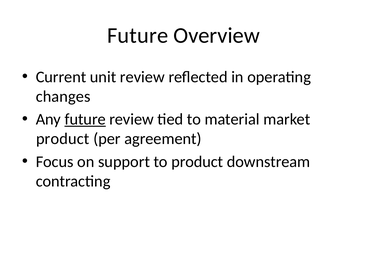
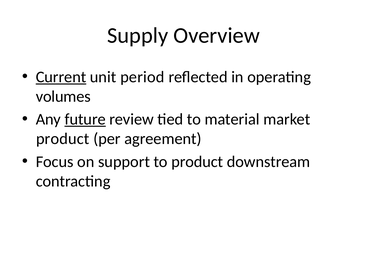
Future: Future -> Supply (138, 36)
Current underline: none -> present (61, 77)
unit review: review -> period (142, 77)
changes: changes -> volumes (63, 97)
